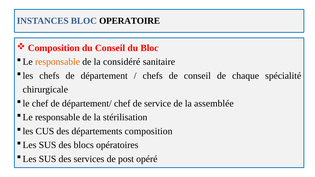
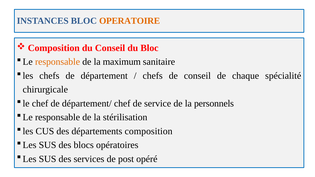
OPERATOIRE colour: black -> orange (130, 21)
considéré: considéré -> maximum (122, 62)
assemblée: assemblée -> personnels (214, 104)
